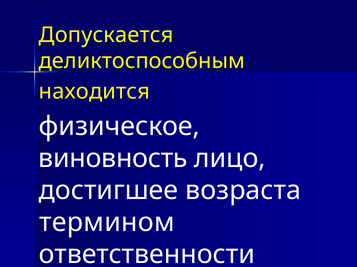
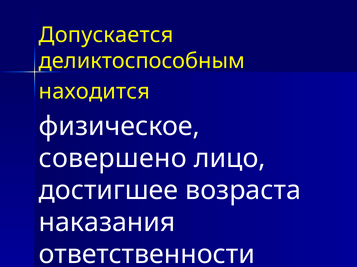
виновность: виновность -> совершено (113, 159)
термином: термином -> наказания (107, 223)
